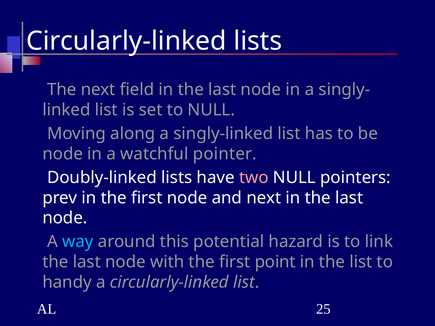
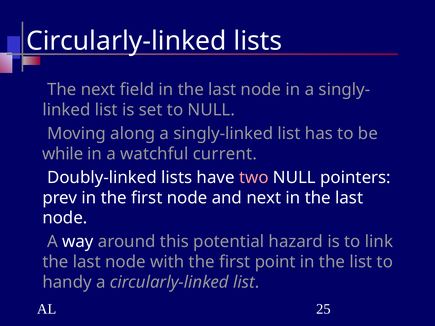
node: node -> while (63, 154)
pointer: pointer -> current (225, 154)
way colour: light blue -> white (78, 242)
